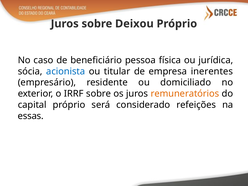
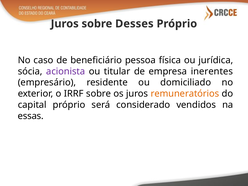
Deixou: Deixou -> Desses (134, 24)
acionista colour: blue -> purple (66, 71)
refeições: refeições -> vendidos (196, 105)
